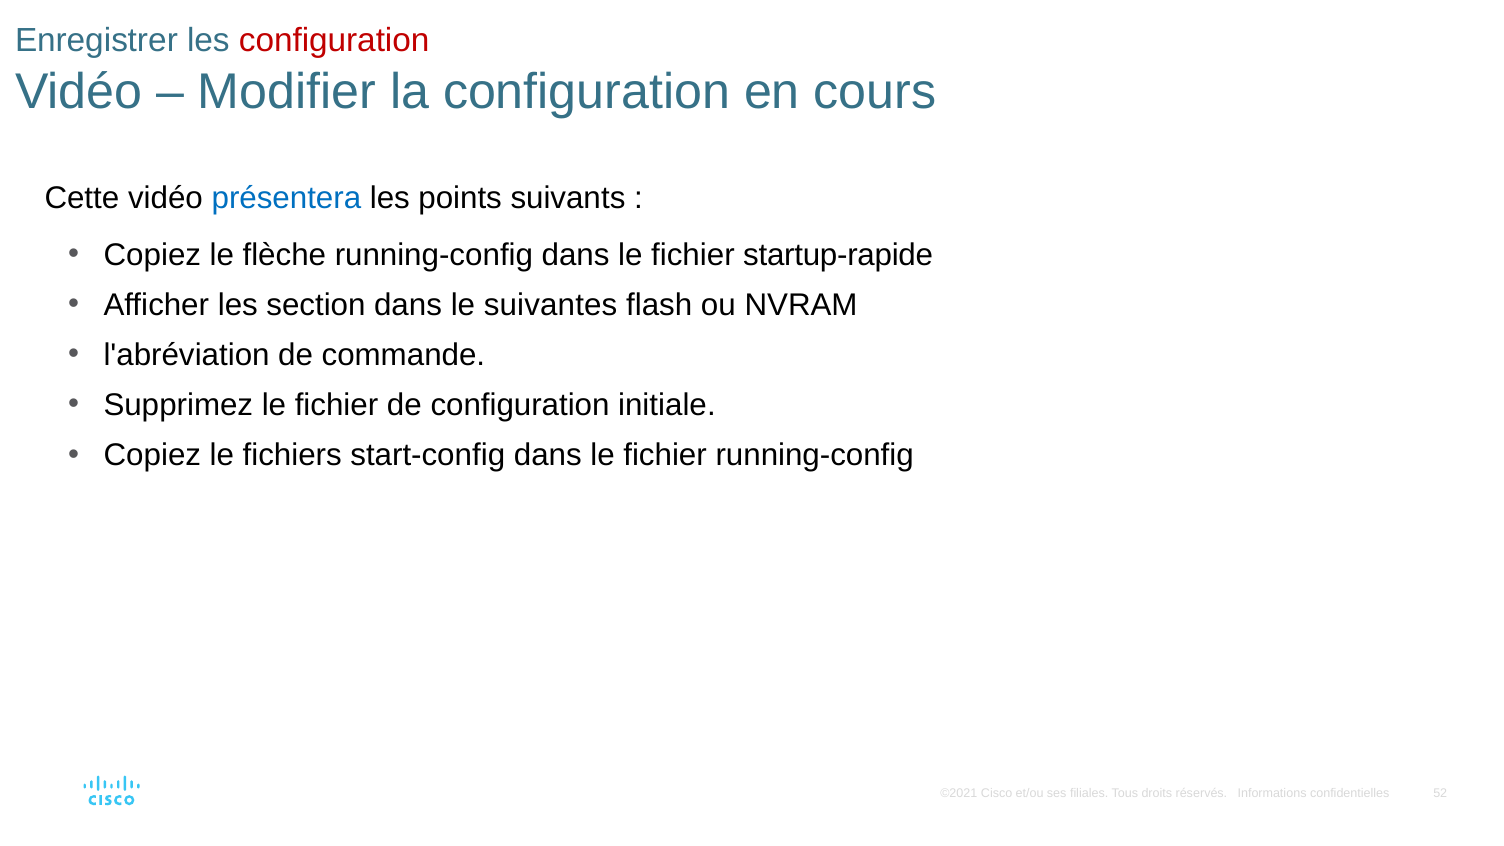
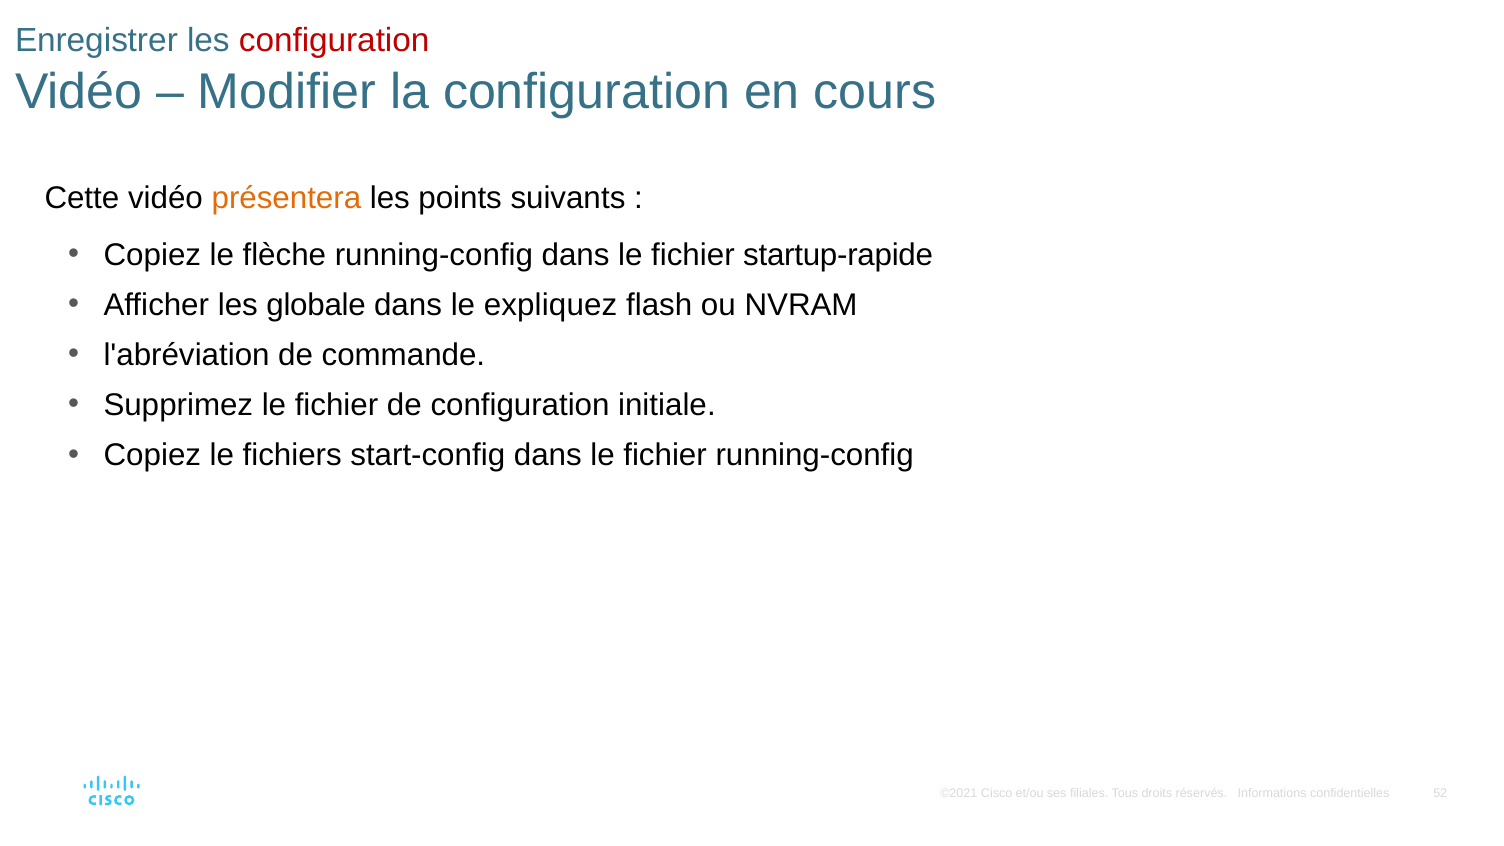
présentera colour: blue -> orange (286, 199)
section: section -> globale (316, 305)
suivantes: suivantes -> expliquez (551, 305)
